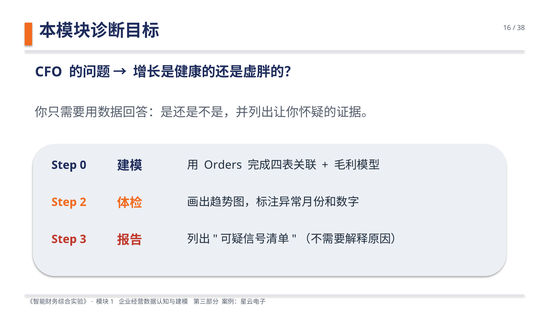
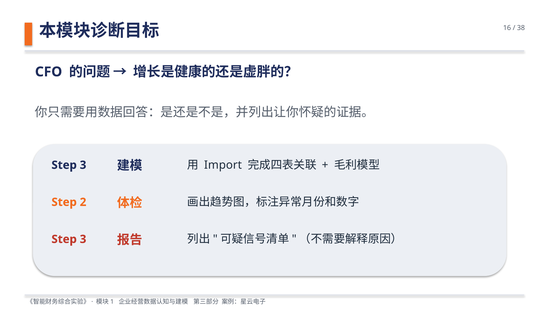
0: 0 -> 3 (83, 165)
Orders: Orders -> Import (223, 165)
